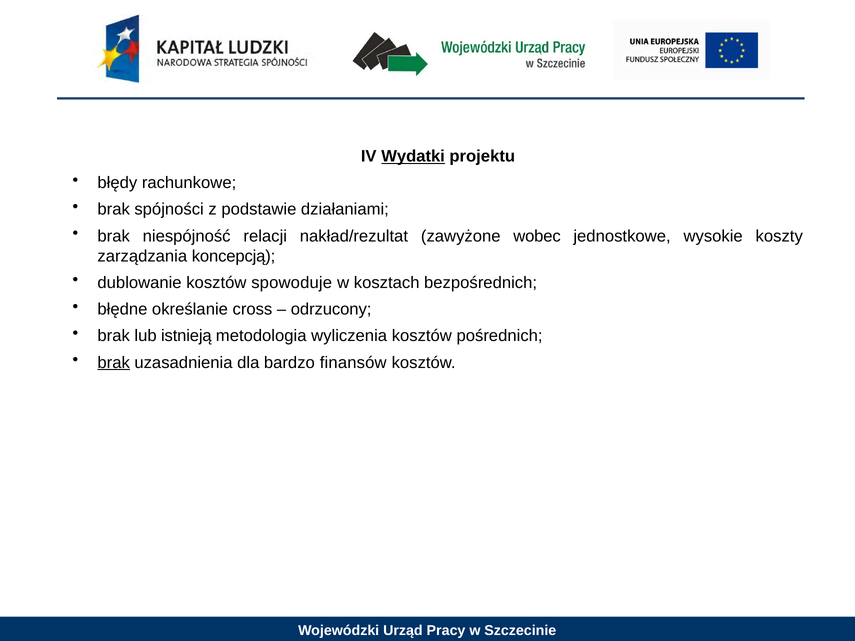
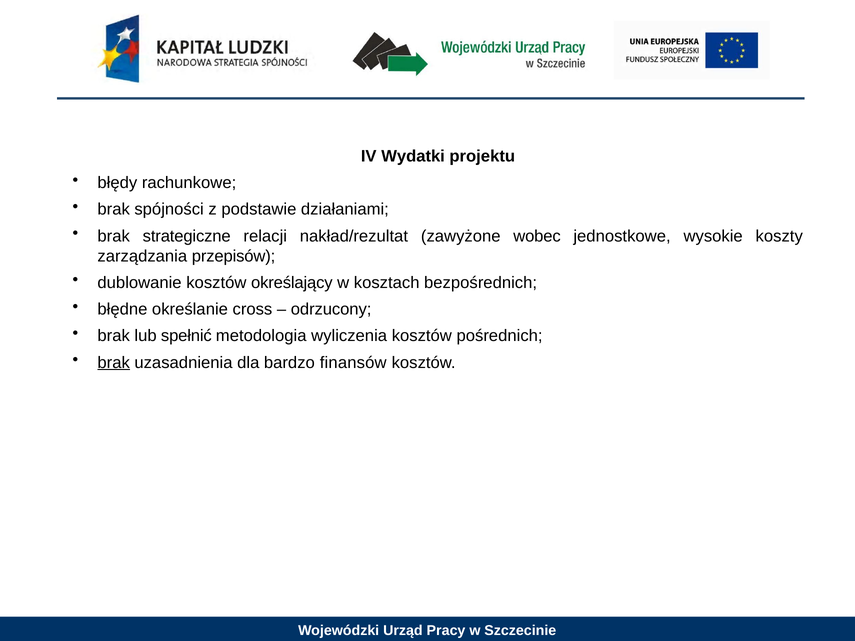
Wydatki underline: present -> none (413, 156)
niespójność: niespójność -> strategiczne (187, 236)
koncepcją: koncepcją -> przepisów (234, 256)
spowoduje: spowoduje -> określający (292, 283)
istnieją: istnieją -> spełnić (186, 336)
